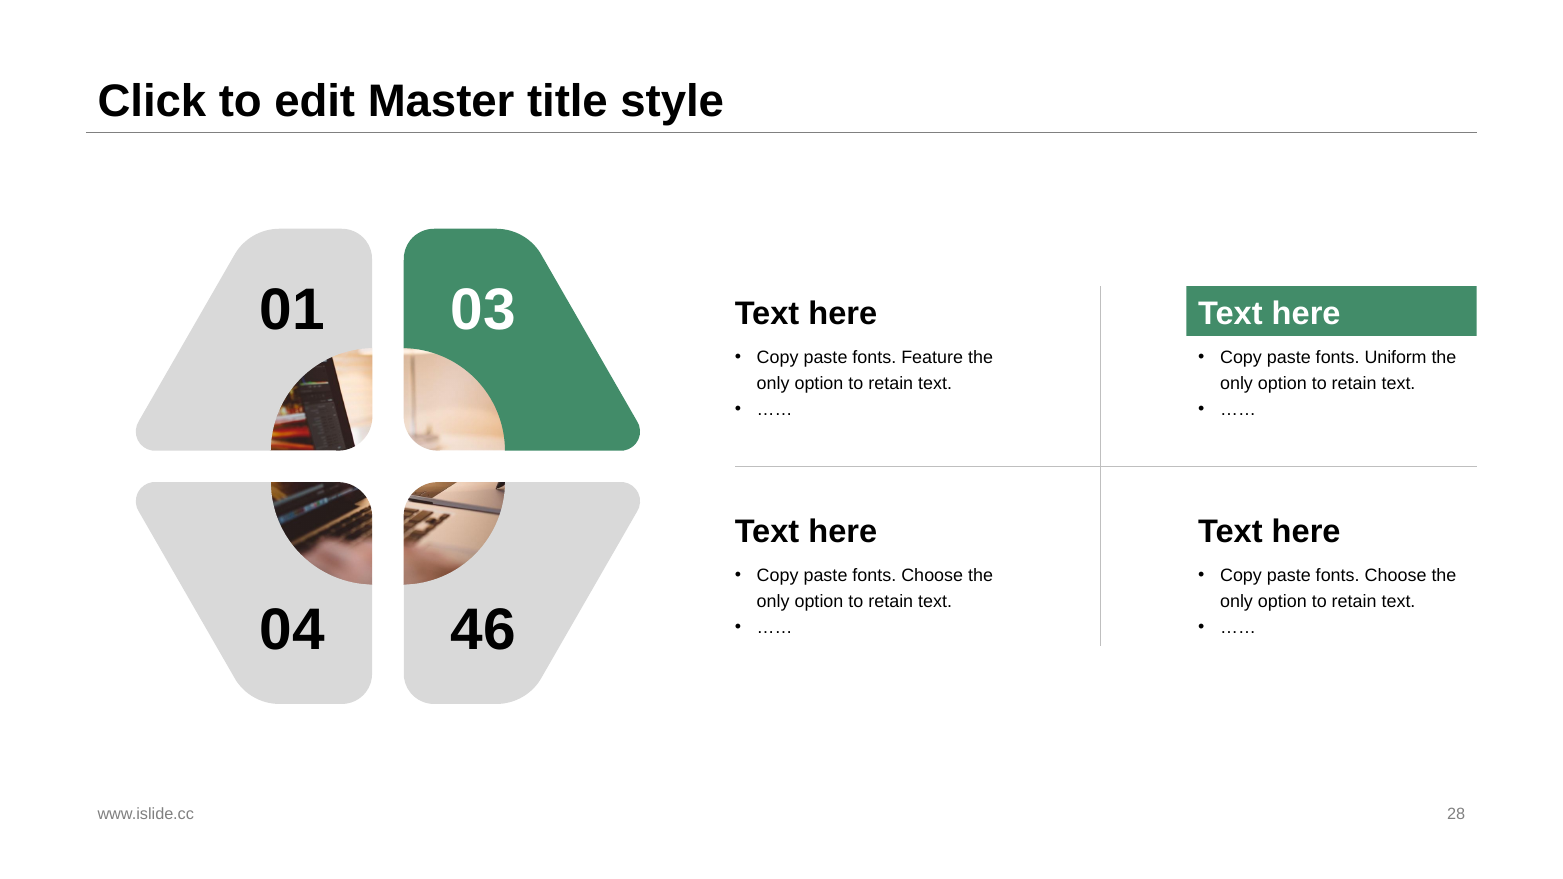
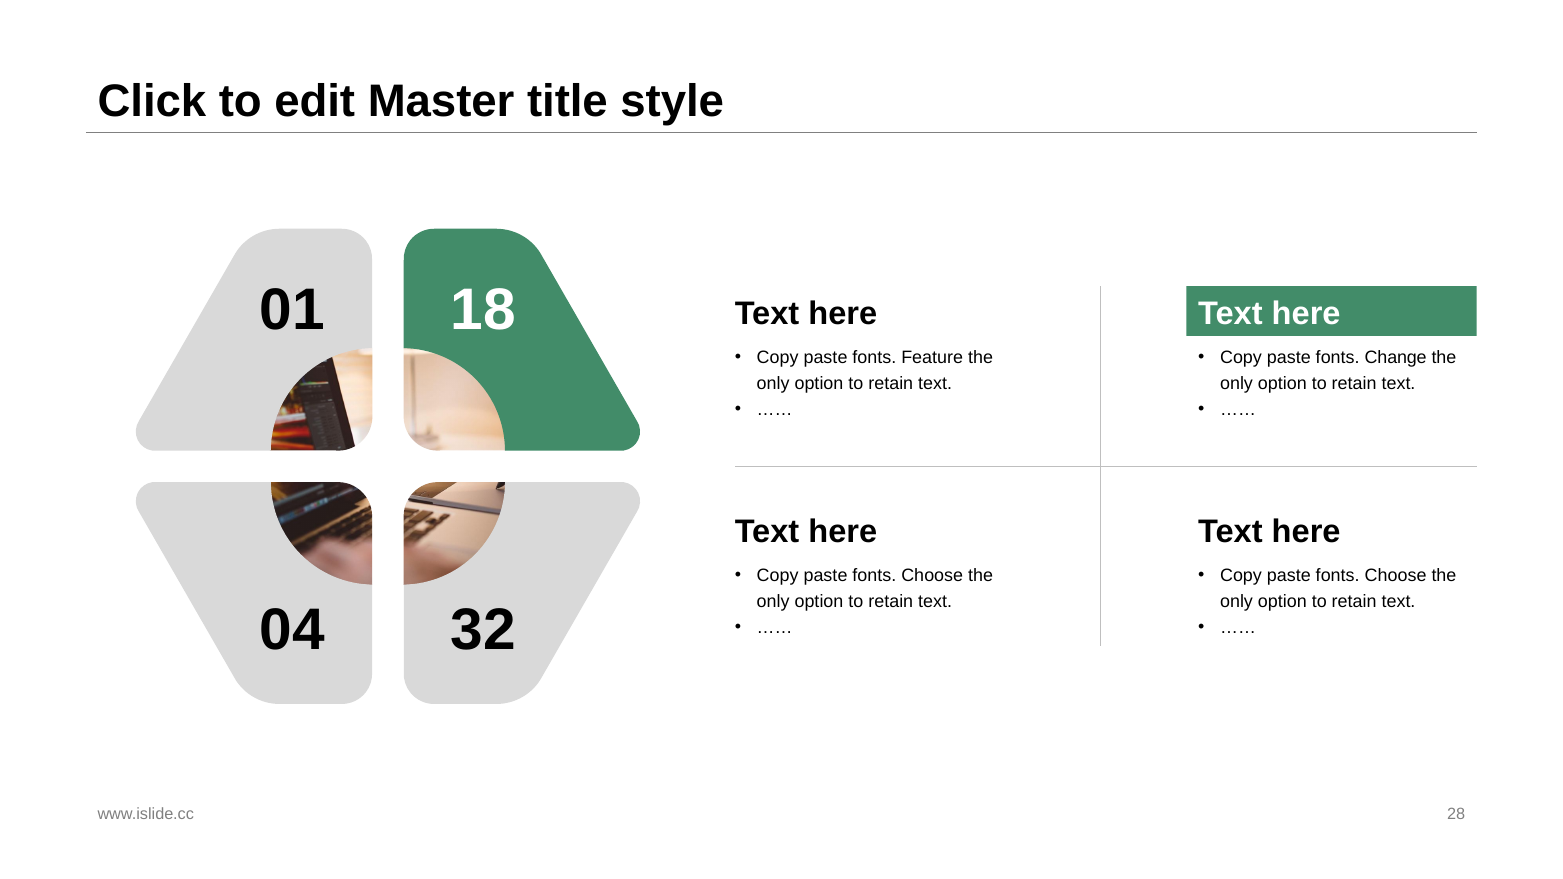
03: 03 -> 18 (483, 310)
Uniform: Uniform -> Change (1396, 358)
46: 46 -> 32 (483, 631)
